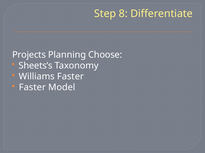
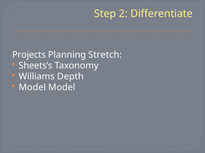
8: 8 -> 2 (123, 14)
Choose: Choose -> Stretch (105, 55)
Williams Faster: Faster -> Depth (70, 77)
Faster: Faster -> Model (32, 88)
